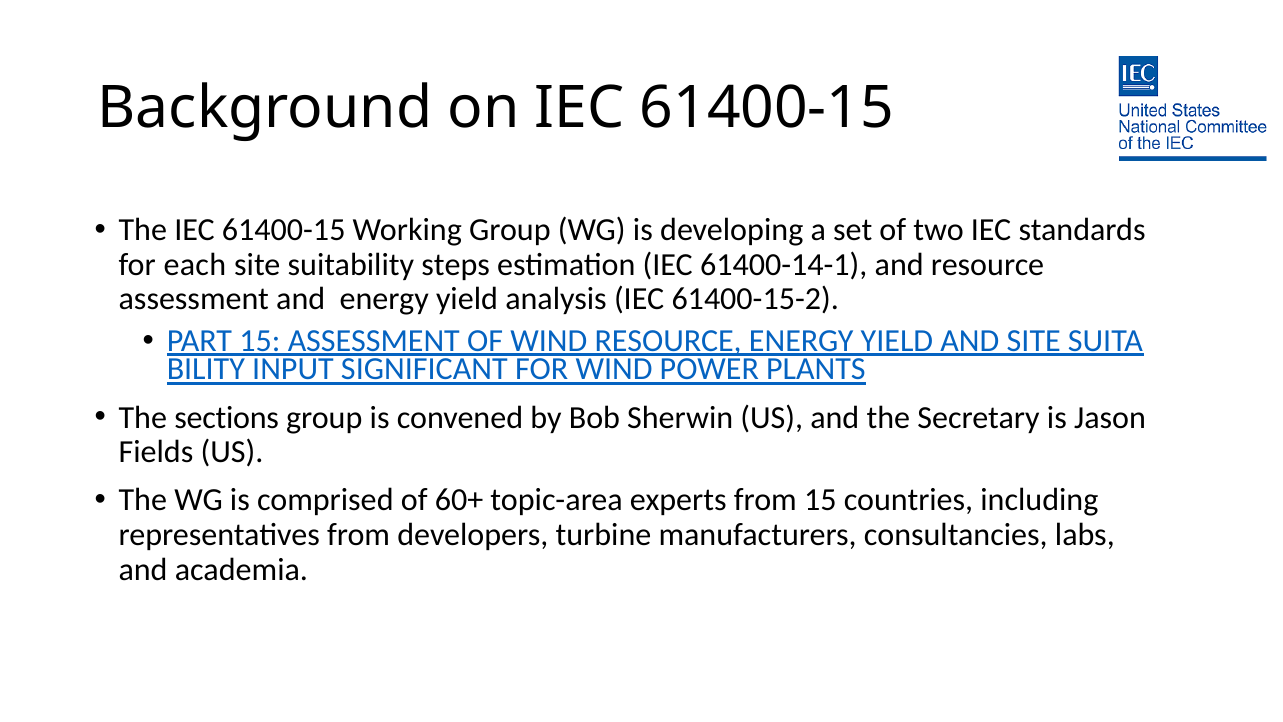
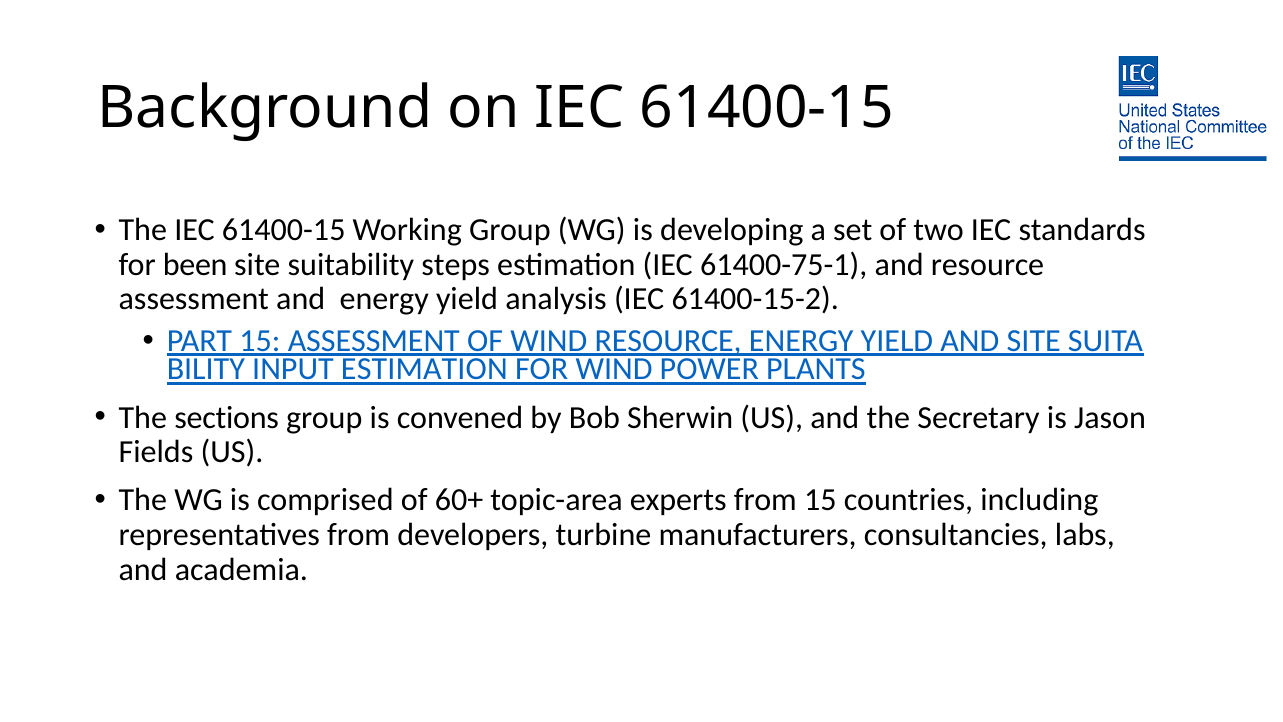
each: each -> been (195, 265)
61400-14-1: 61400-14-1 -> 61400-75-1 (784, 265)
INPUT SIGNIFICANT: SIGNIFICANT -> ESTIMATION (424, 369)
